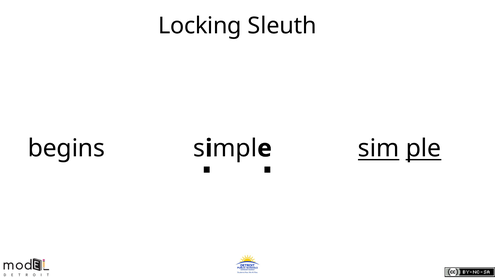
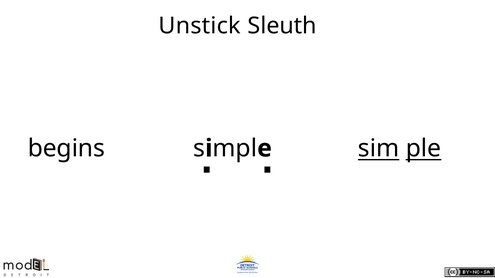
Locking: Locking -> Unstick (200, 26)
